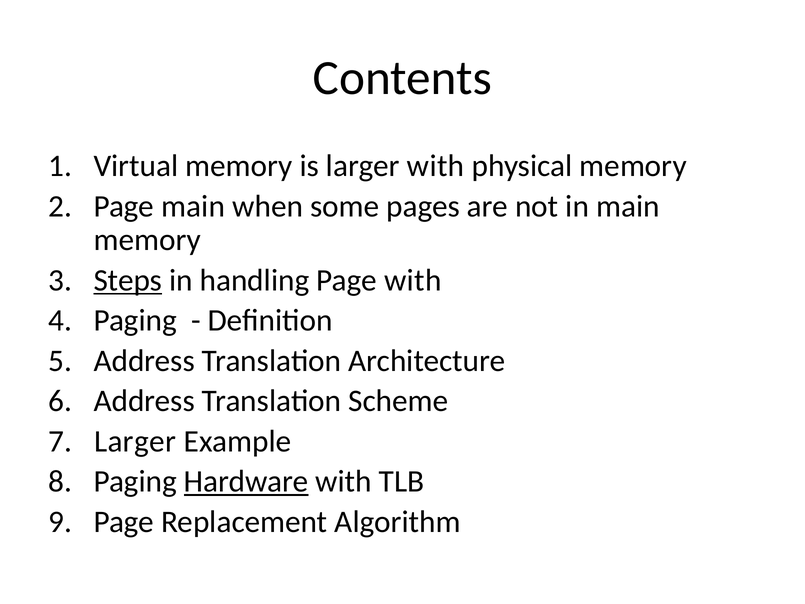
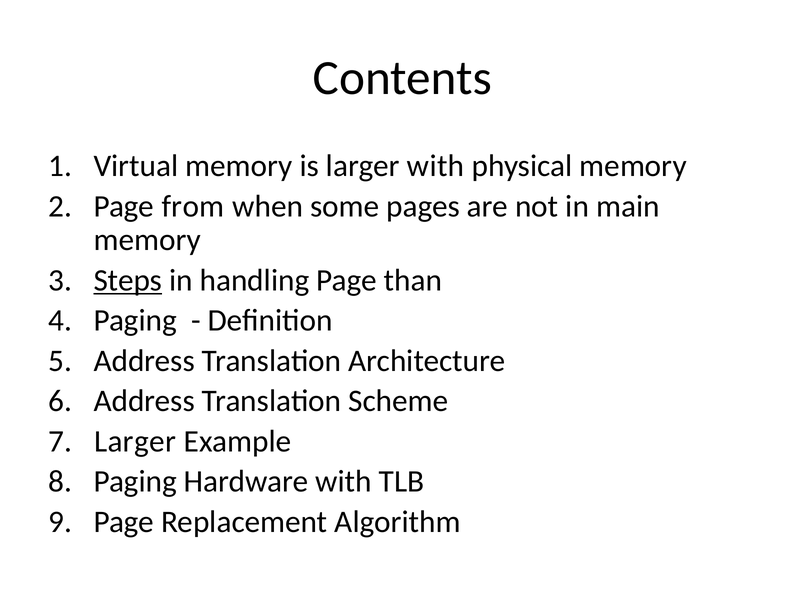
Page main: main -> from (193, 206)
Page with: with -> than (413, 280)
Hardware underline: present -> none (246, 481)
